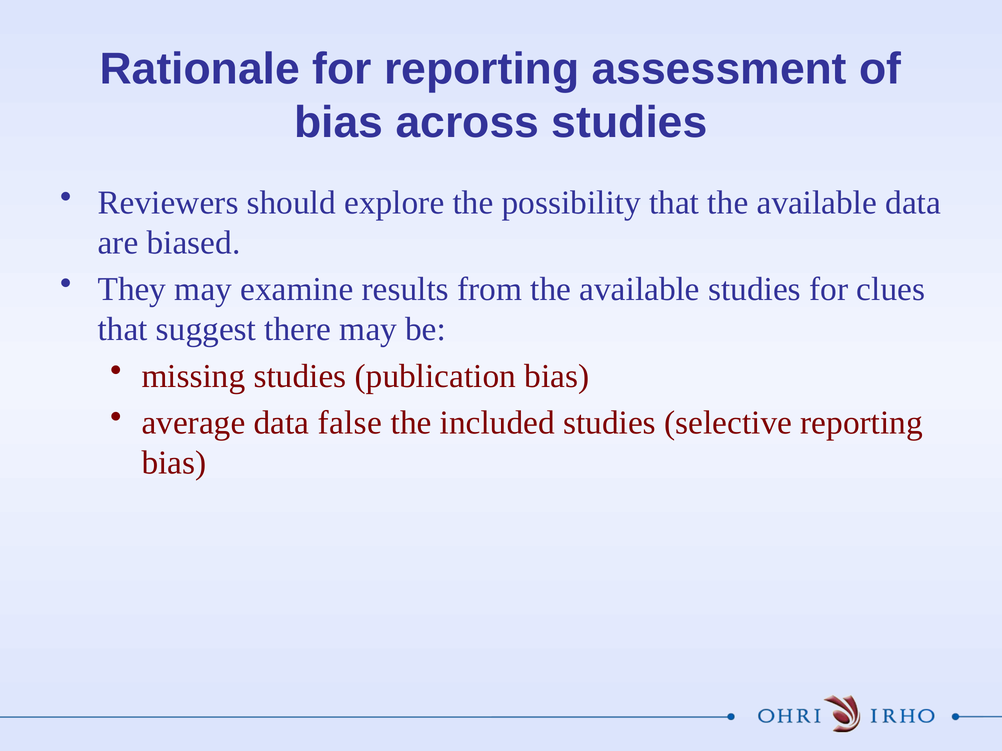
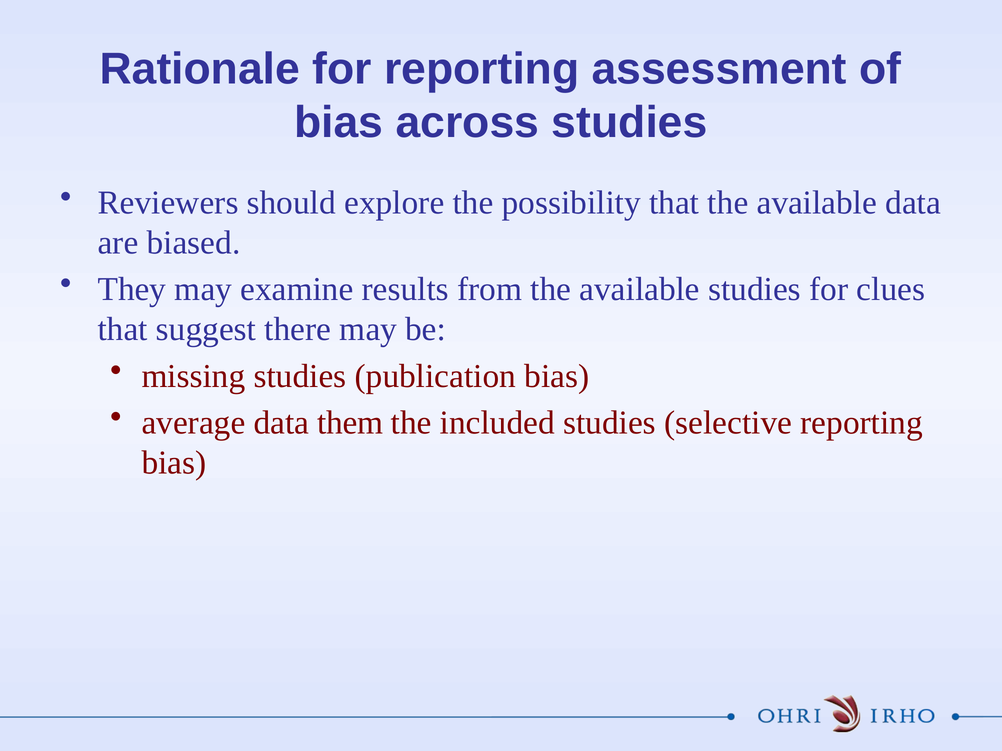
false: false -> them (350, 423)
